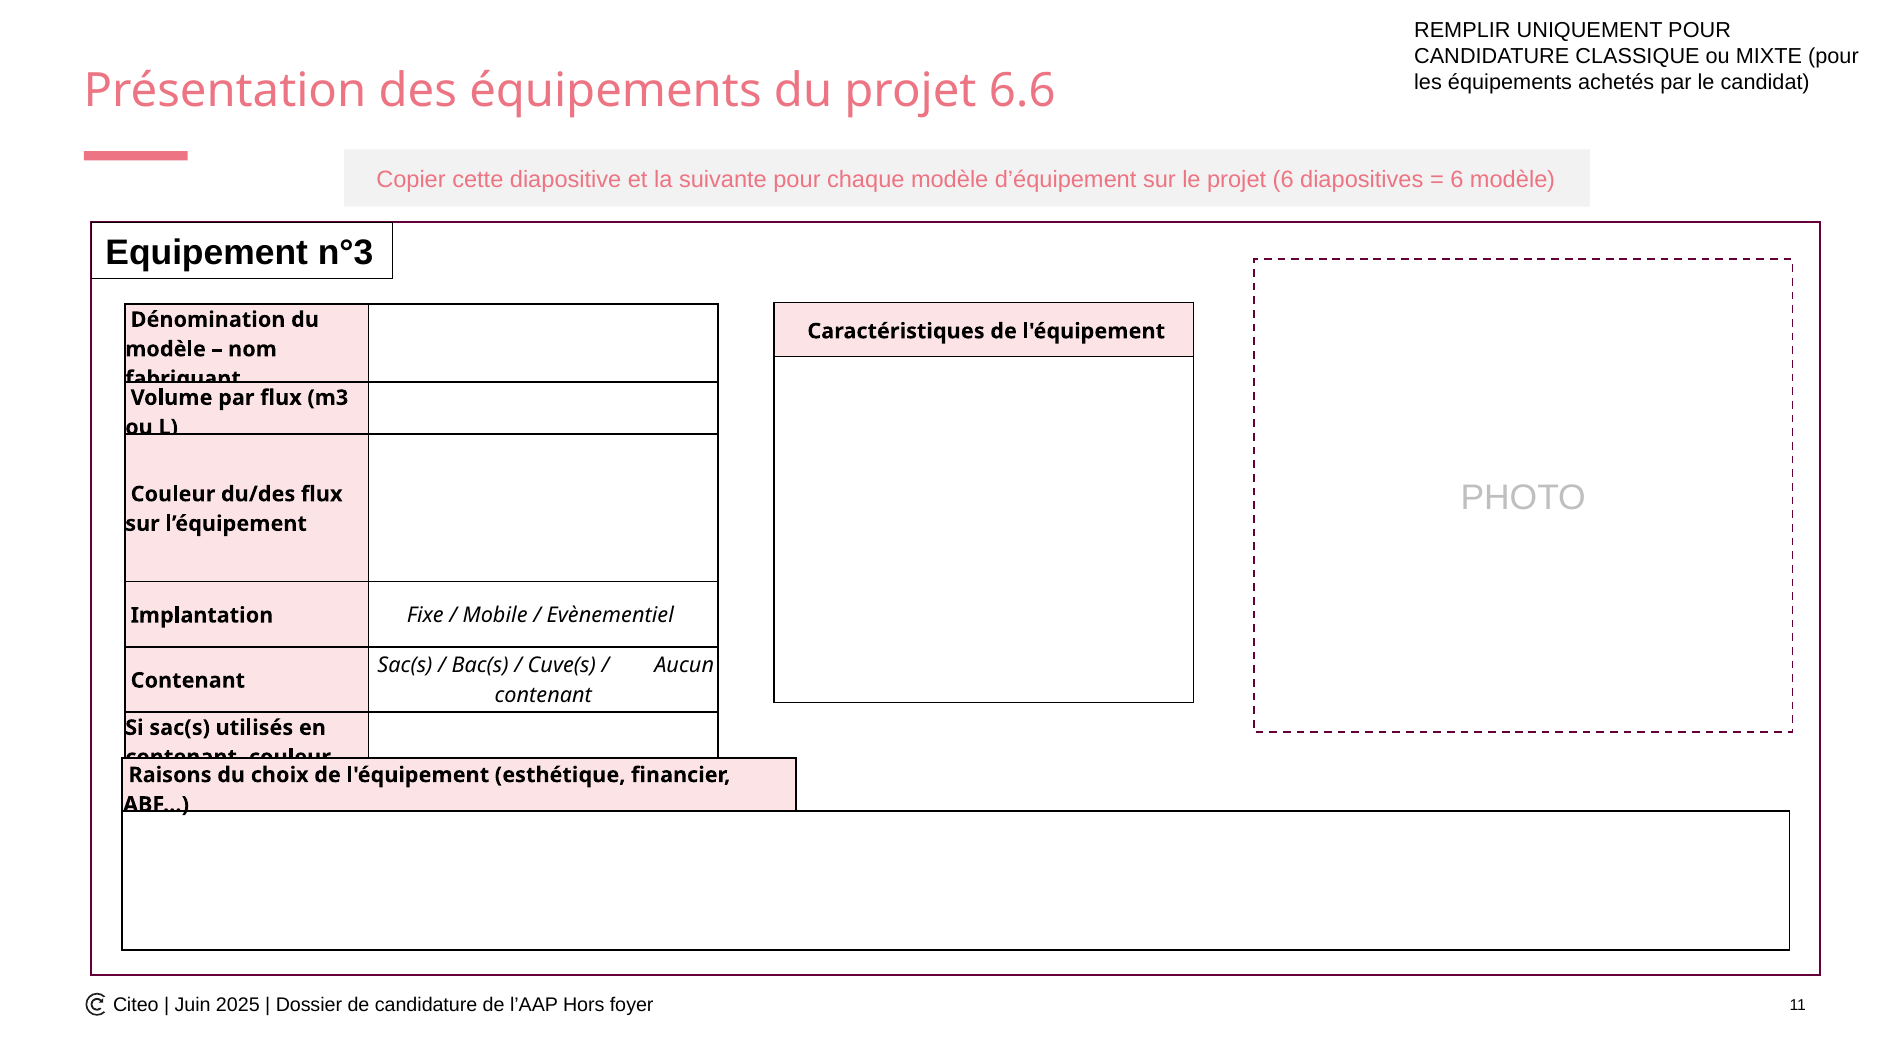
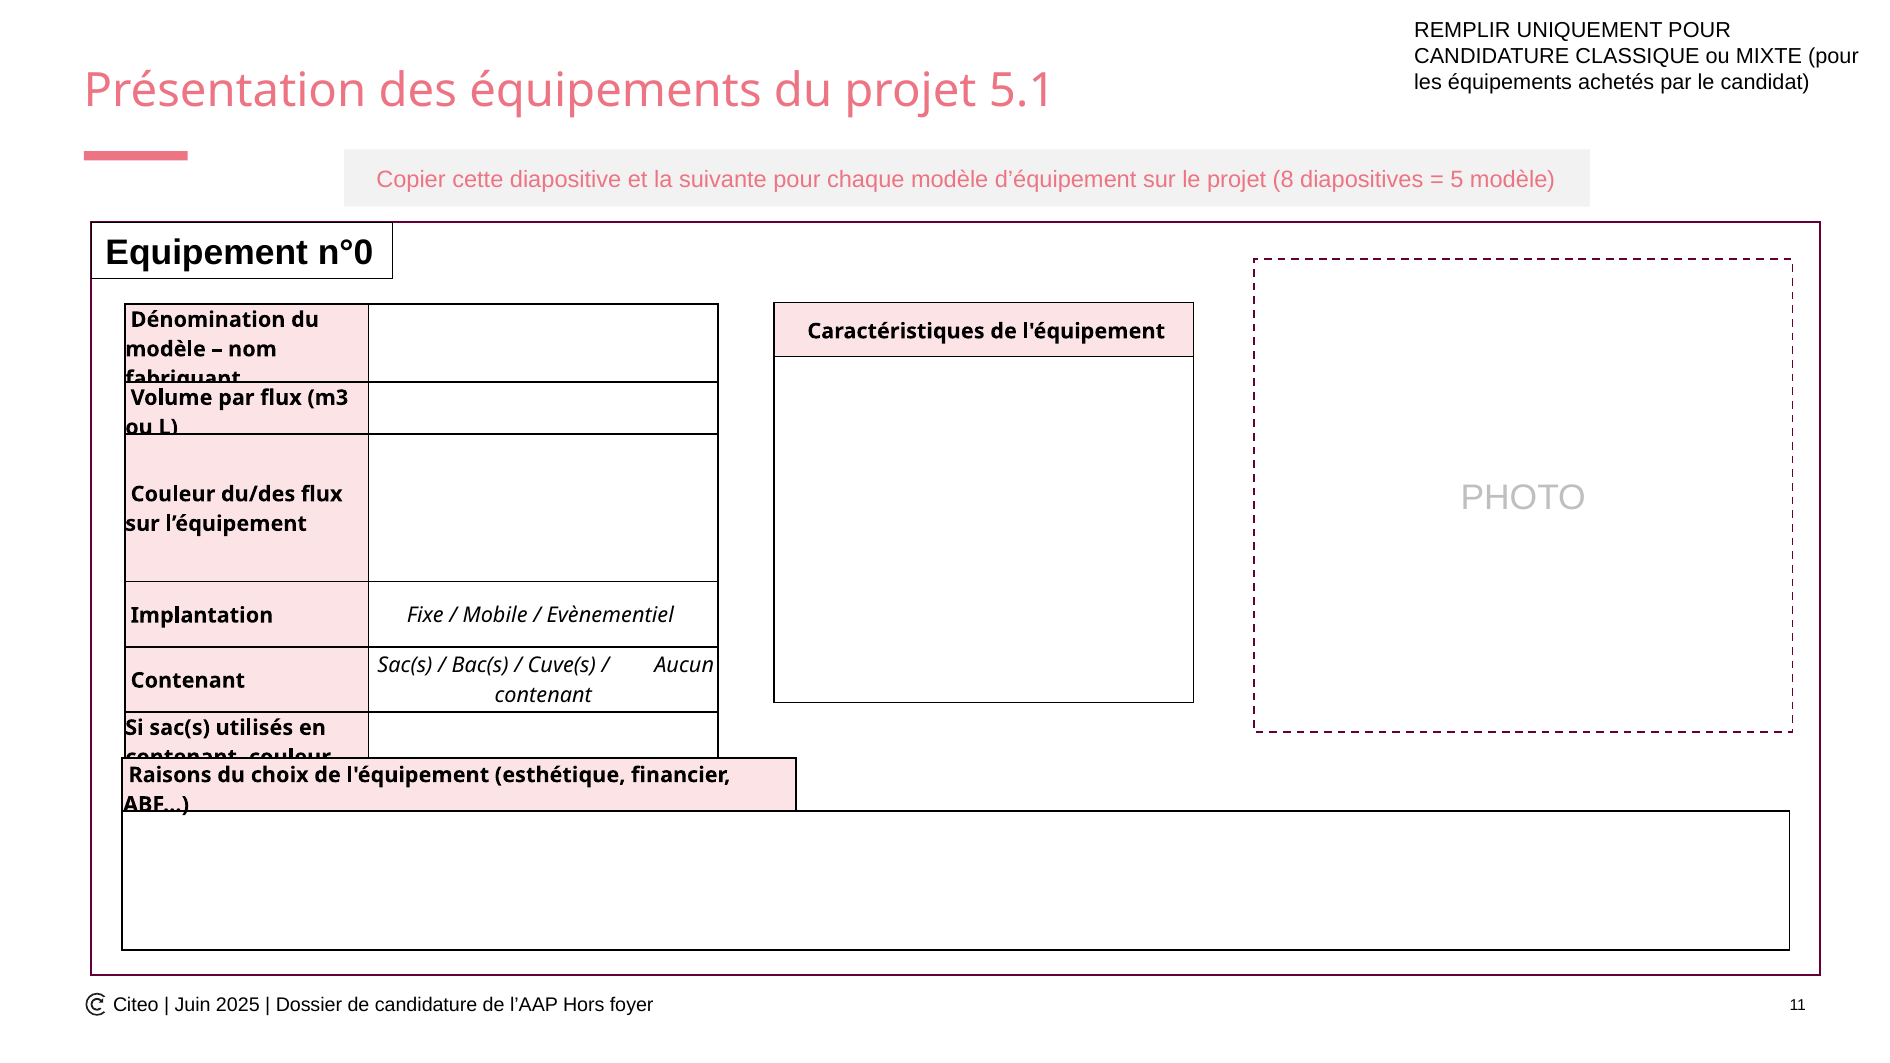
6.6: 6.6 -> 5.1 (1022, 91)
projet 6: 6 -> 8 (1283, 180)
6: 6 -> 5 (1457, 180)
n°3: n°3 -> n°0 (346, 253)
